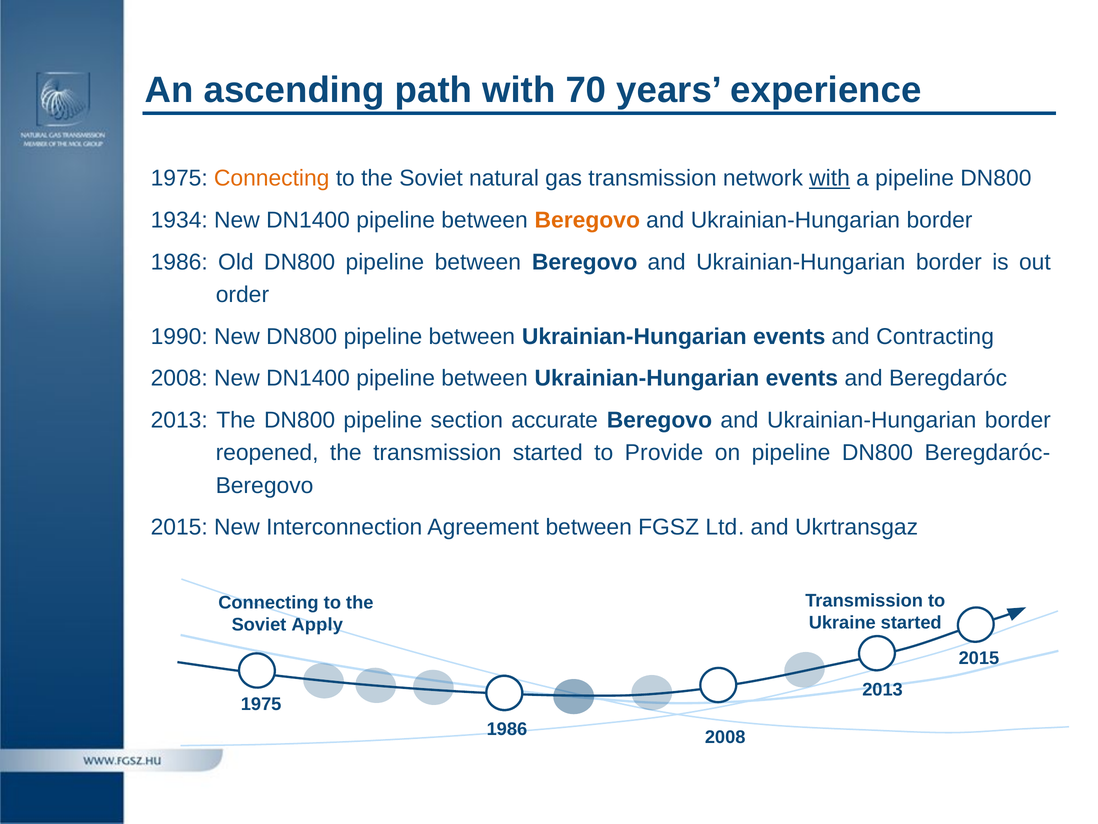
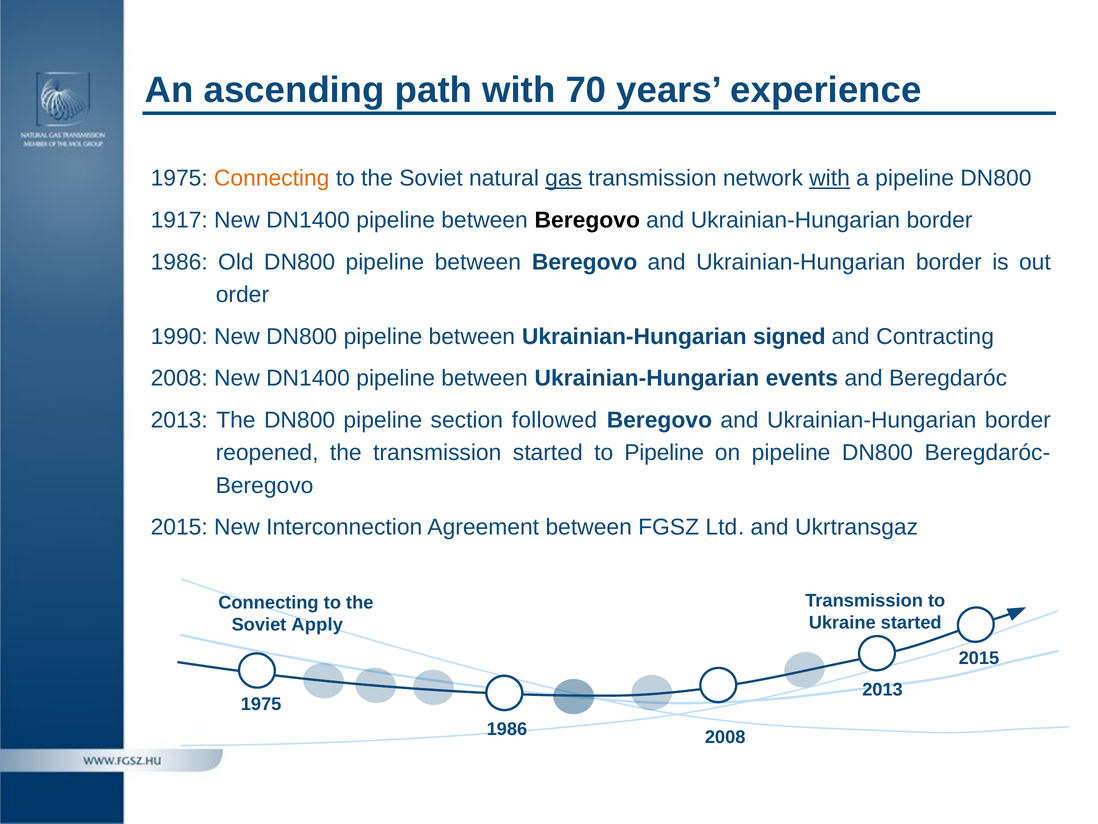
gas underline: none -> present (564, 178)
1934: 1934 -> 1917 (179, 220)
Beregovo colour: orange -> black (587, 220)
events: events -> signed (789, 336)
accurate: accurate -> followed (554, 420)
to Provide: Provide -> Pipeline (664, 453)
